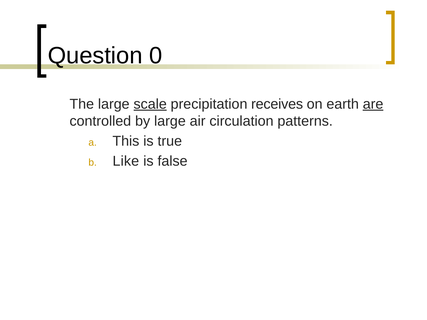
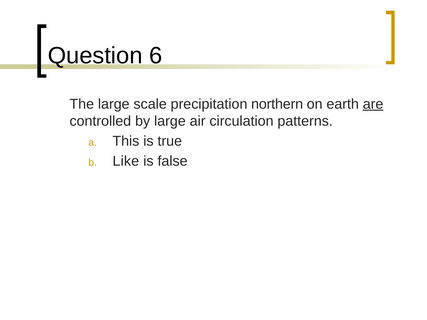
0: 0 -> 6 (156, 56)
scale underline: present -> none (150, 104)
receives: receives -> northern (277, 104)
